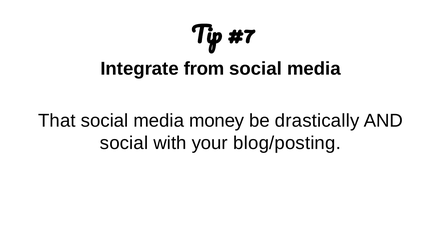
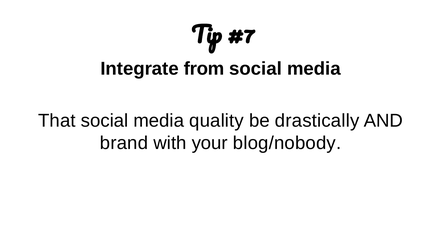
money: money -> quality (217, 121)
social: social -> brand (124, 143)
blog/posting: blog/posting -> blog/nobody (287, 143)
